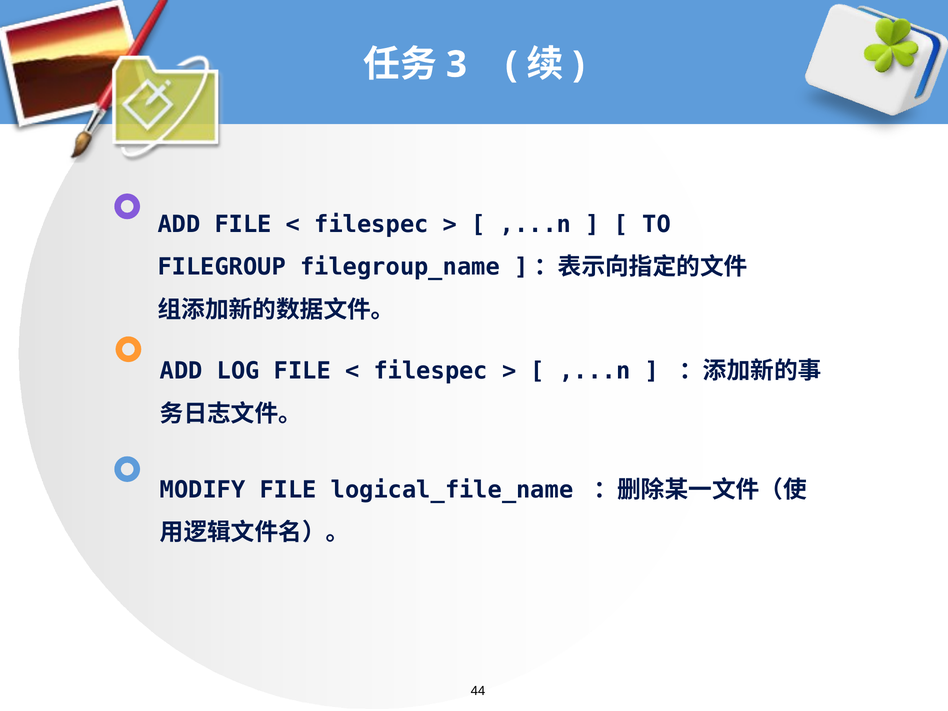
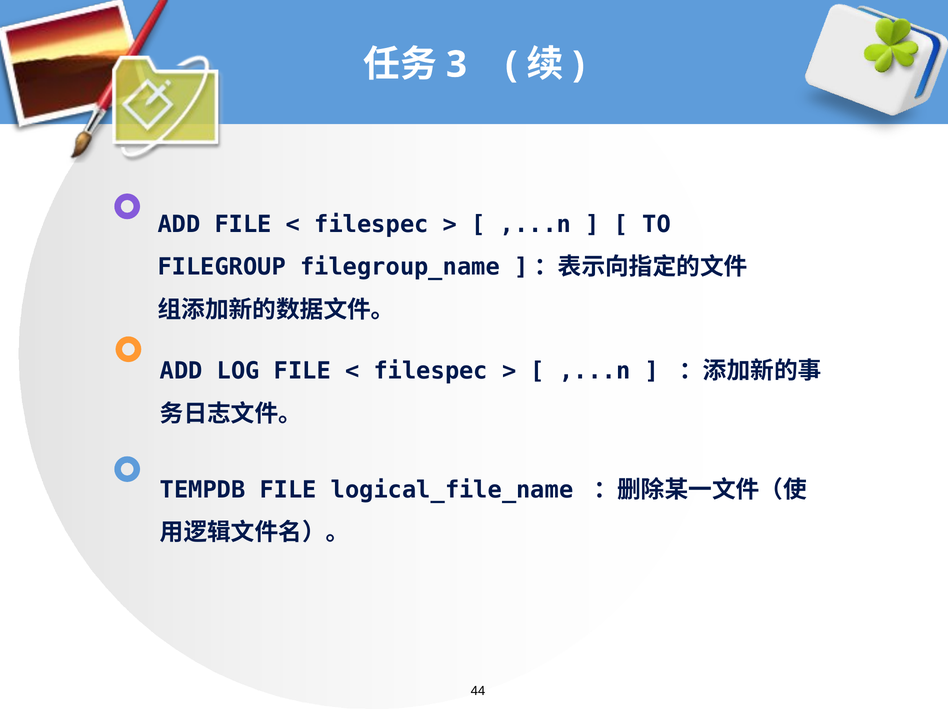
MODIFY: MODIFY -> TEMPDB (203, 490)
